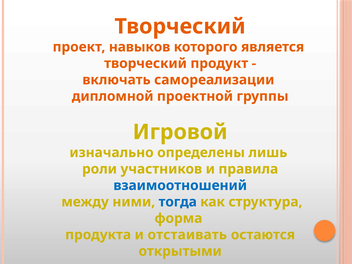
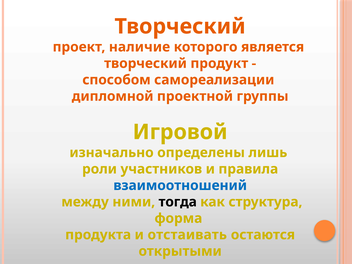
навыков: навыков -> наличие (139, 47)
включать: включать -> способом (117, 80)
тогда colour: blue -> black (178, 202)
